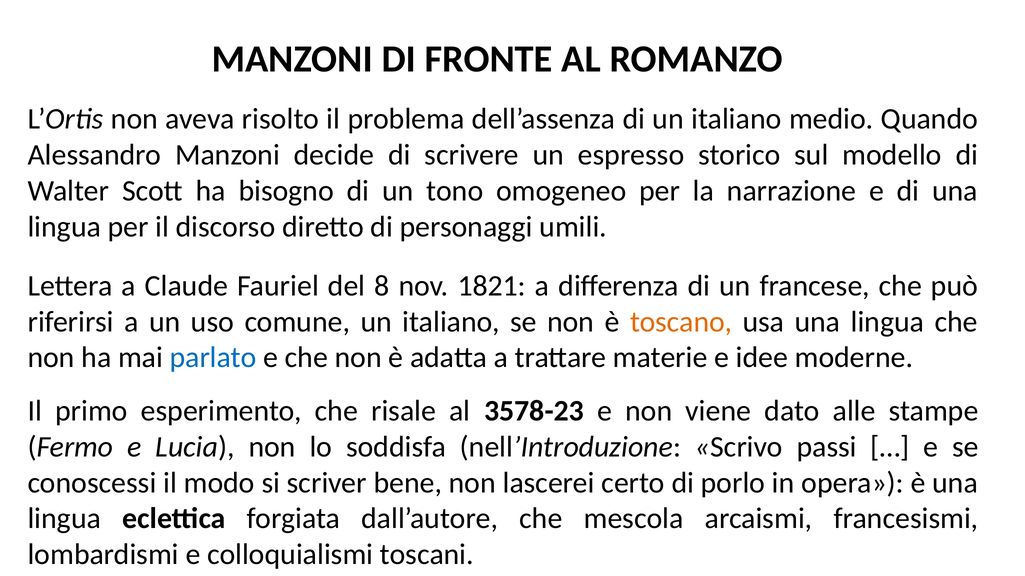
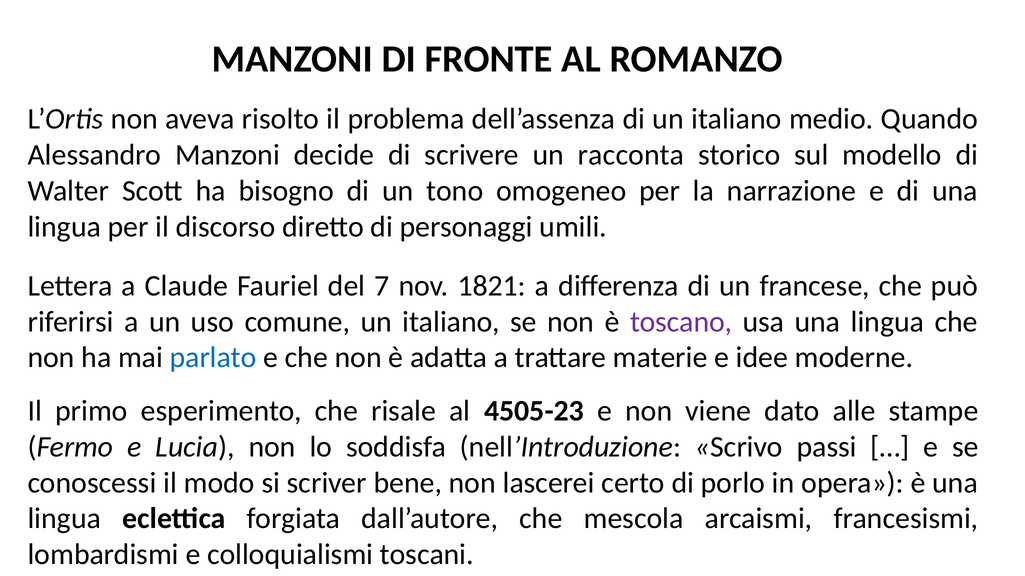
espresso: espresso -> racconta (631, 155)
8: 8 -> 7 (382, 286)
toscano colour: orange -> purple (681, 322)
3578-23: 3578-23 -> 4505-23 (534, 411)
